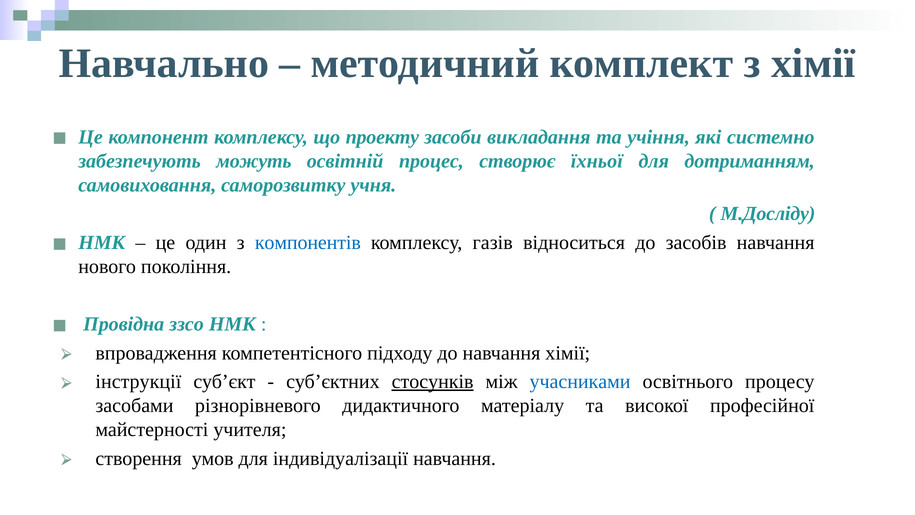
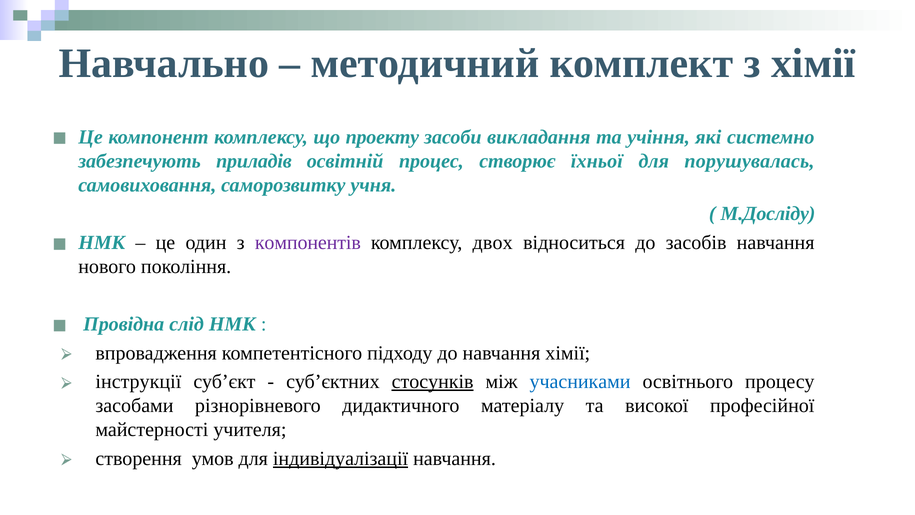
можуть: можуть -> приладів (254, 161)
дотриманням: дотриманням -> порушувалась (749, 161)
компонентів colour: blue -> purple (308, 242)
газів: газів -> двох (493, 242)
ззсо: ззсо -> слід (187, 324)
індивідуалізації underline: none -> present (341, 458)
